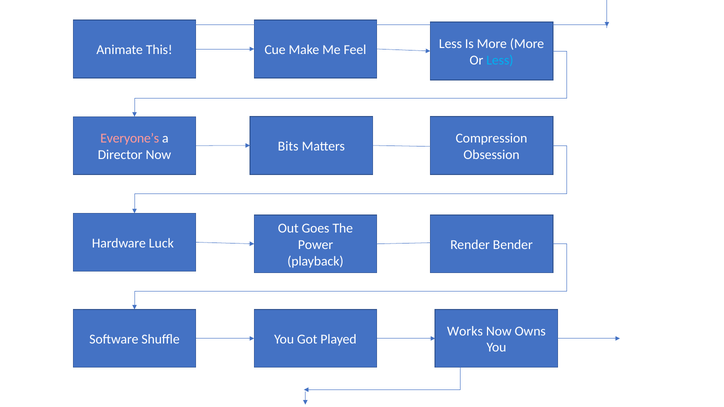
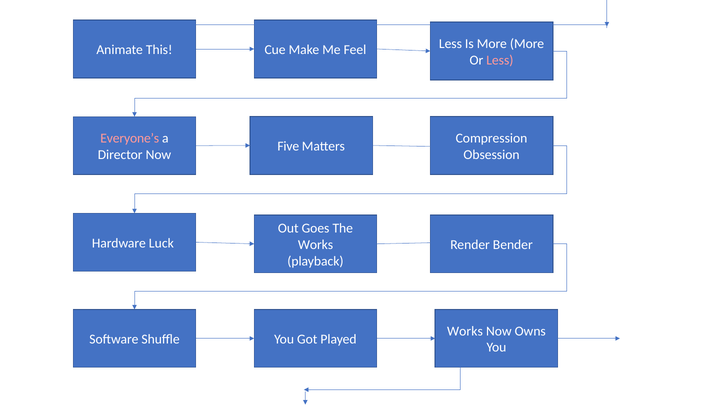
Less colour: light blue -> pink (500, 60)
Bits: Bits -> Five (288, 146)
Power: Power -> Works (316, 245)
